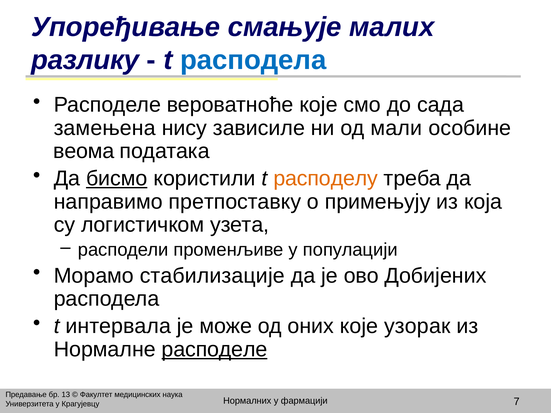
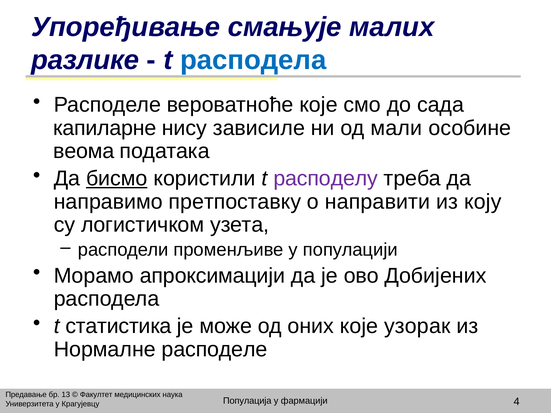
разлику: разлику -> разлике (85, 60)
замењена: замењена -> капиларне (105, 128)
расподелу colour: orange -> purple (326, 179)
примењују: примењују -> направити (377, 202)
која: која -> коју (483, 202)
стабилизације: стабилизације -> апроксимацији (212, 276)
интервала: интервала -> статистика (118, 326)
расподеле underline: present -> none (214, 350)
Нормалних: Нормалних -> Популација (247, 401)
7: 7 -> 4 (517, 402)
